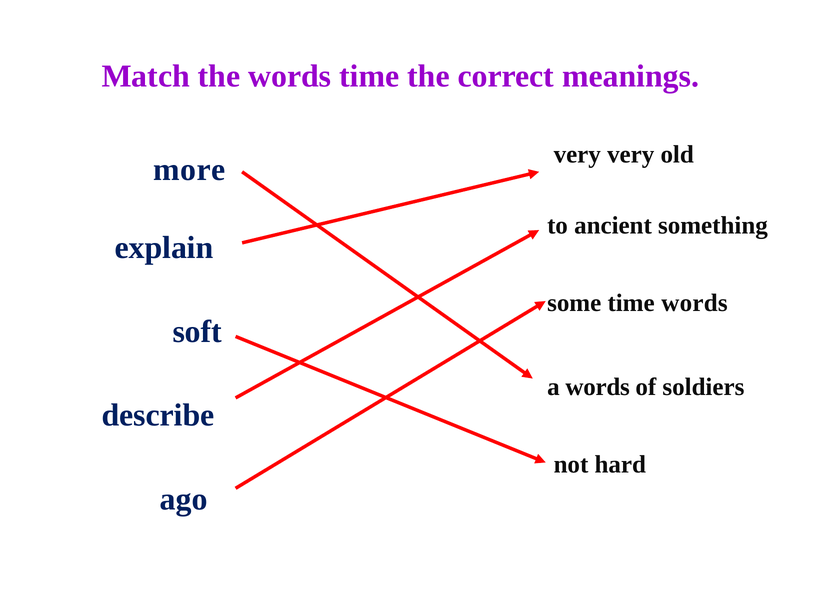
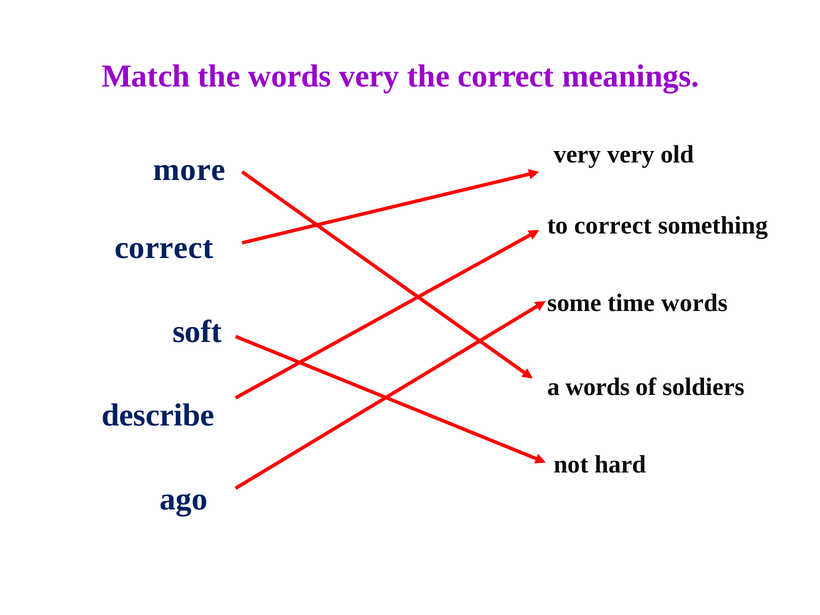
words time: time -> very (369, 76)
to ancient: ancient -> correct (613, 225)
explain: explain -> correct (164, 248)
